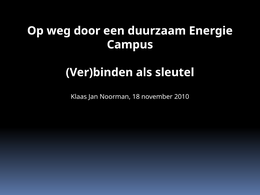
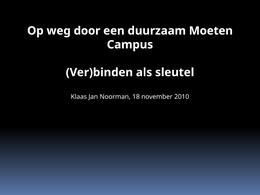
Energie: Energie -> Moeten (211, 31)
